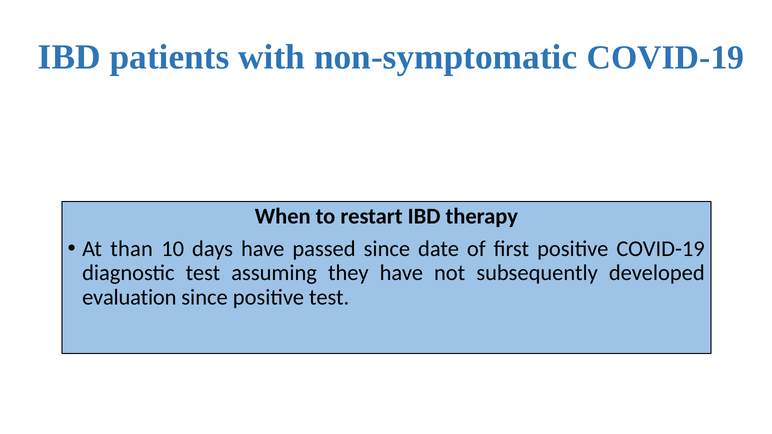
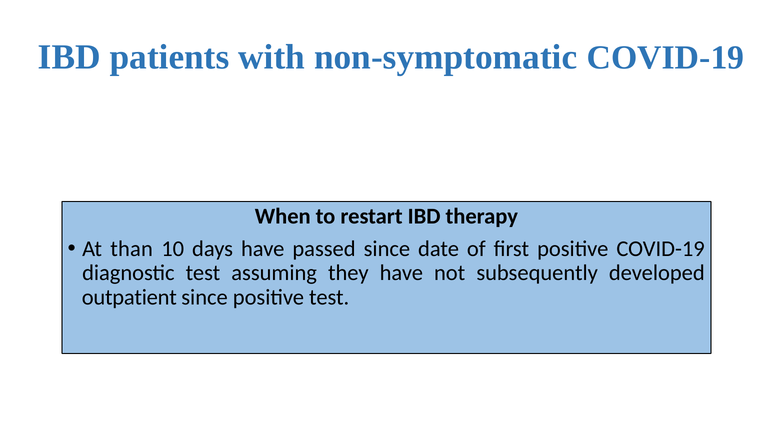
evaluation: evaluation -> outpatient (129, 297)
